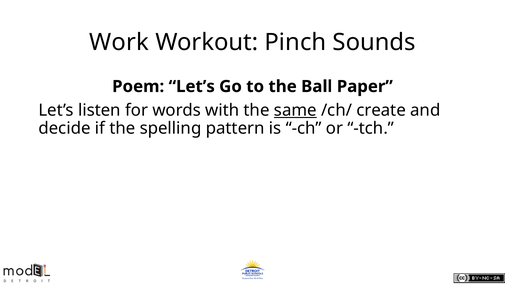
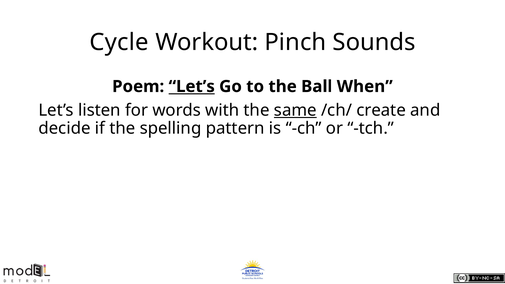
Work: Work -> Cycle (119, 42)
Let’s underline: none -> present (192, 86)
Paper: Paper -> When (365, 86)
